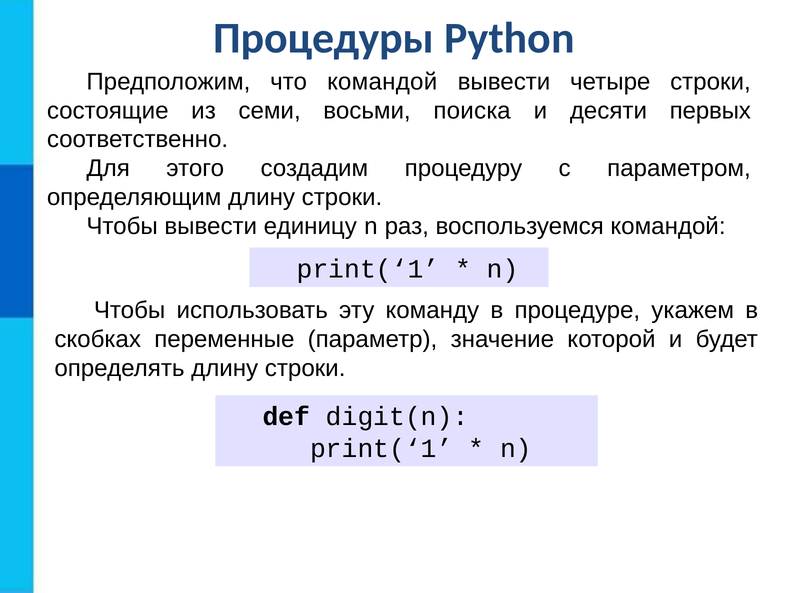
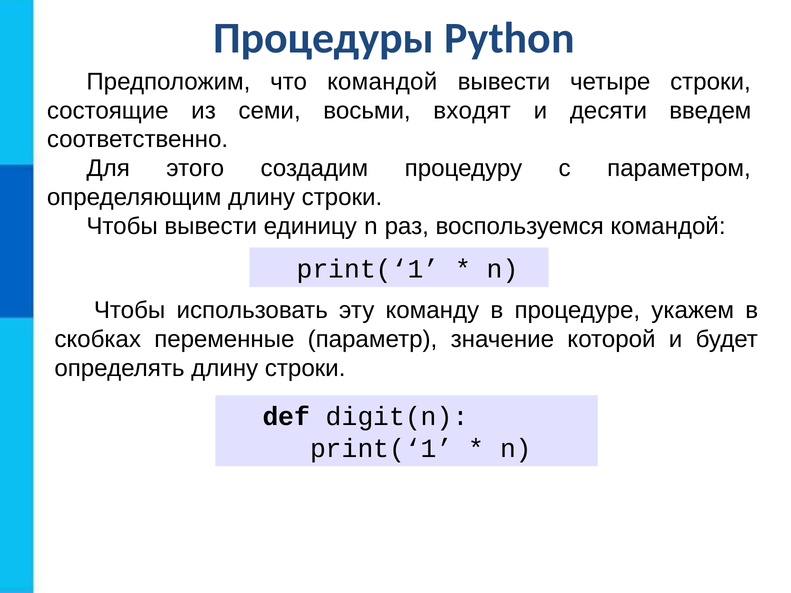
поиска: поиска -> входят (472, 111)
первых: первых -> введем (710, 111)
